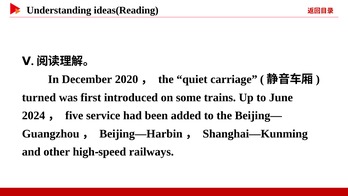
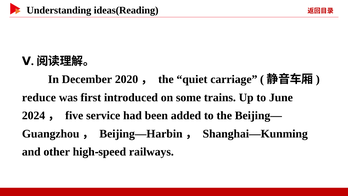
turned: turned -> reduce (39, 97)
